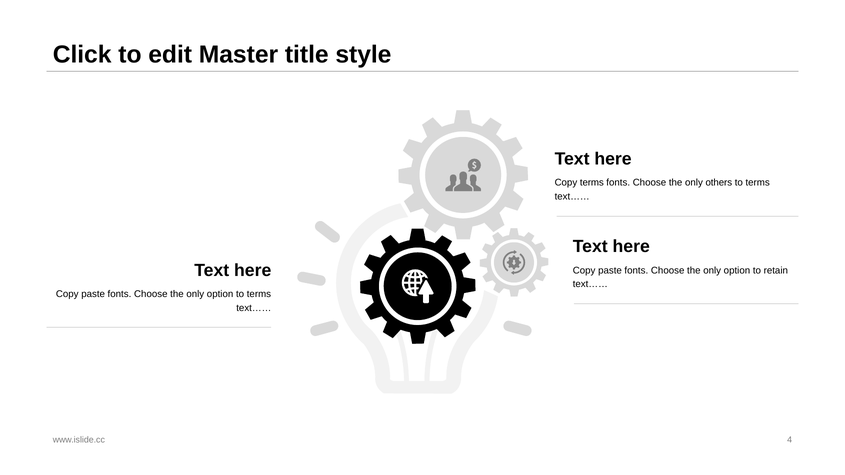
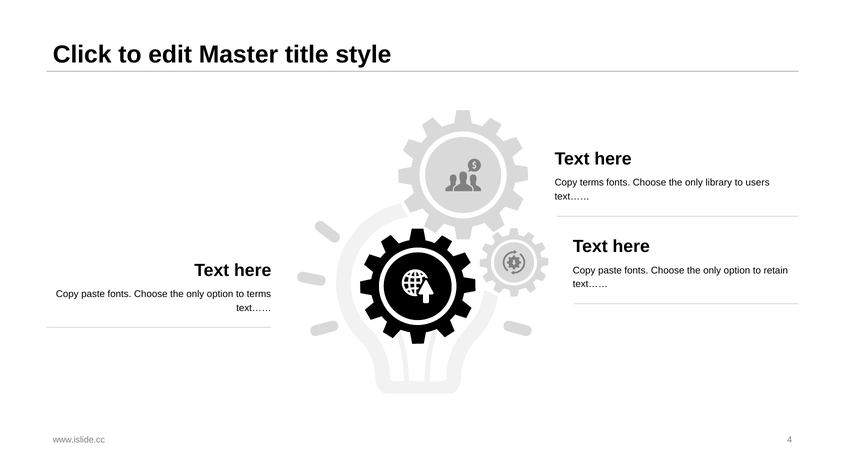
others: others -> library (719, 183)
terms: terms -> users (758, 183)
